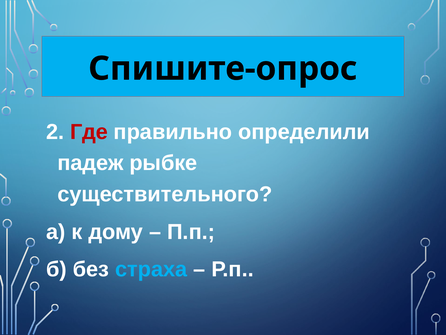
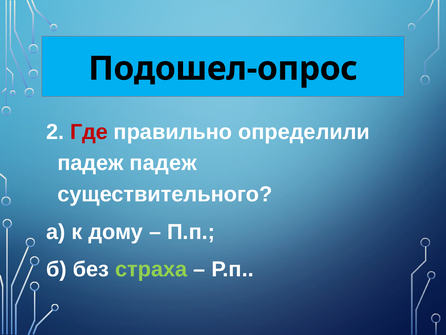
Спишите-опрос: Спишите-опрос -> Подошел-опрос (223, 69)
падеж рыбке: рыбке -> падеж (163, 163)
страха colour: light blue -> light green (151, 269)
